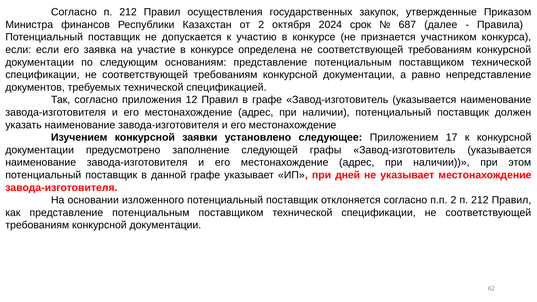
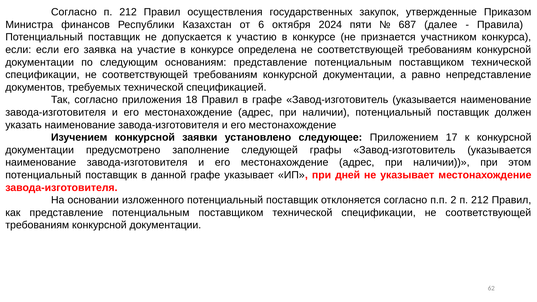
от 2: 2 -> 6 (261, 25)
срок: срок -> пяти (361, 25)
12: 12 -> 18 (192, 100)
